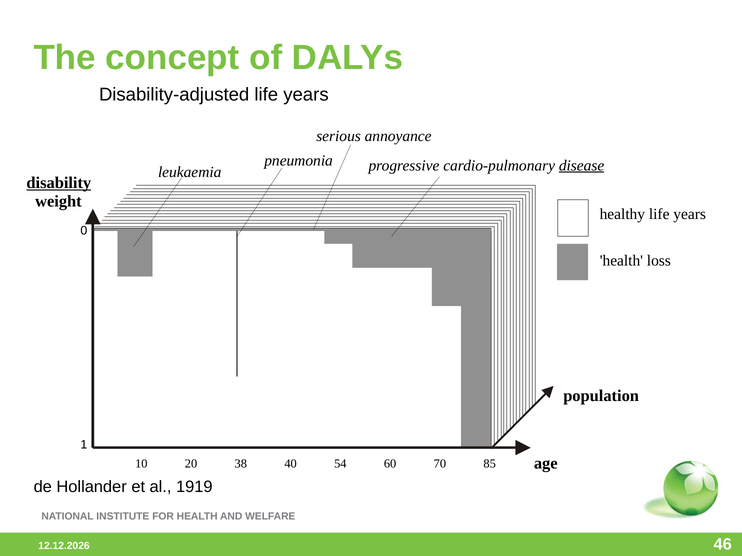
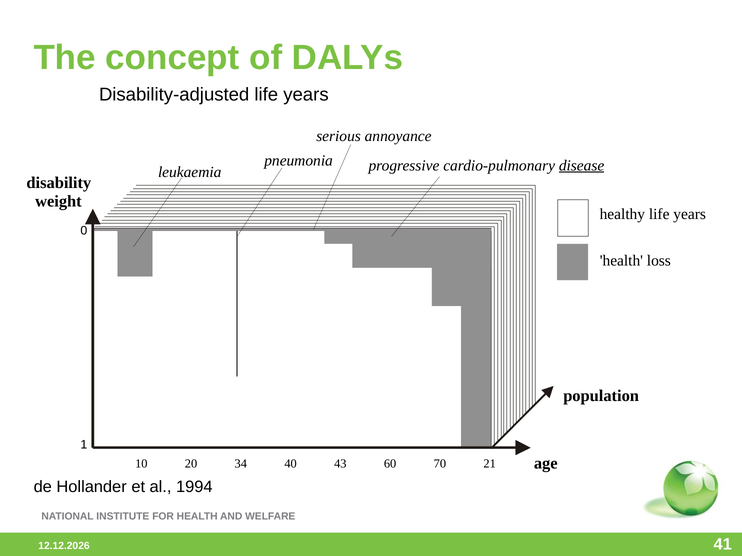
disability underline: present -> none (59, 183)
38: 38 -> 34 (241, 464)
54: 54 -> 43 (340, 464)
85: 85 -> 21 (490, 464)
1919: 1919 -> 1994 (194, 487)
46: 46 -> 41 (723, 545)
